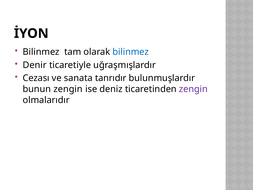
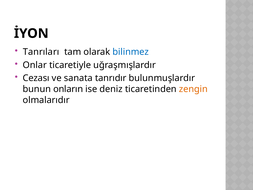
Bilinmez: Bilinmez -> Tanrıları (41, 52)
Denir: Denir -> Onlar (35, 65)
bunun zengin: zengin -> onların (68, 89)
zengin colour: purple -> orange (193, 89)
